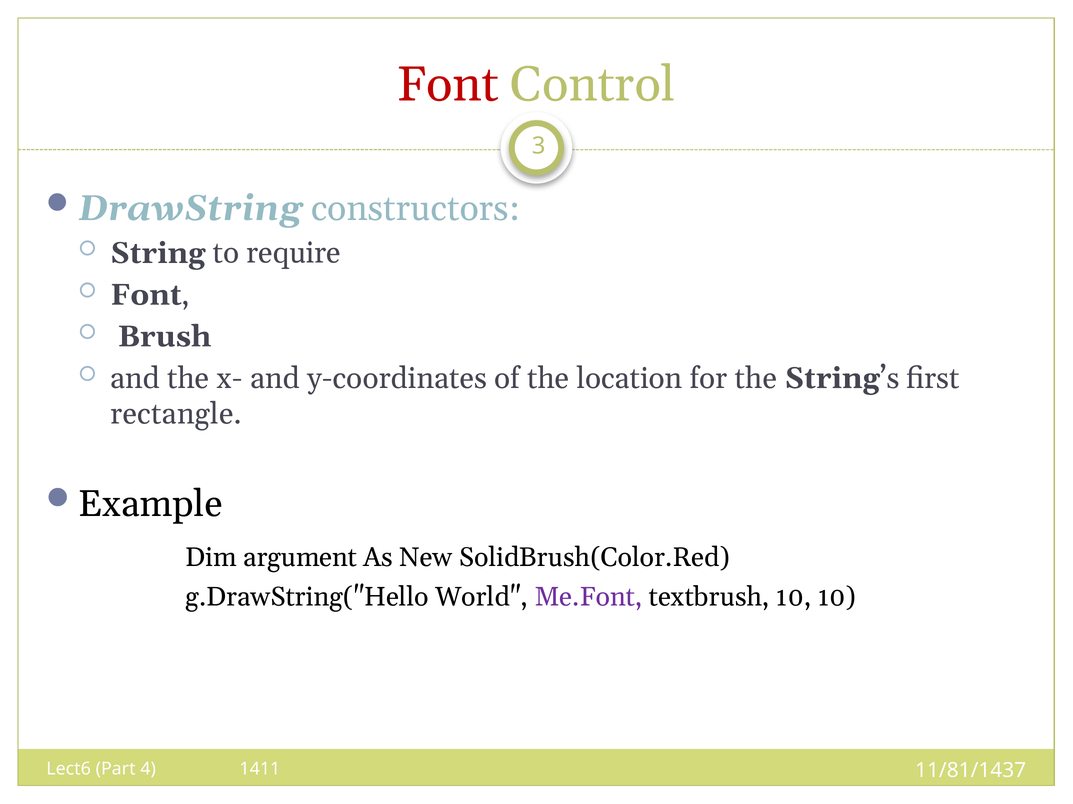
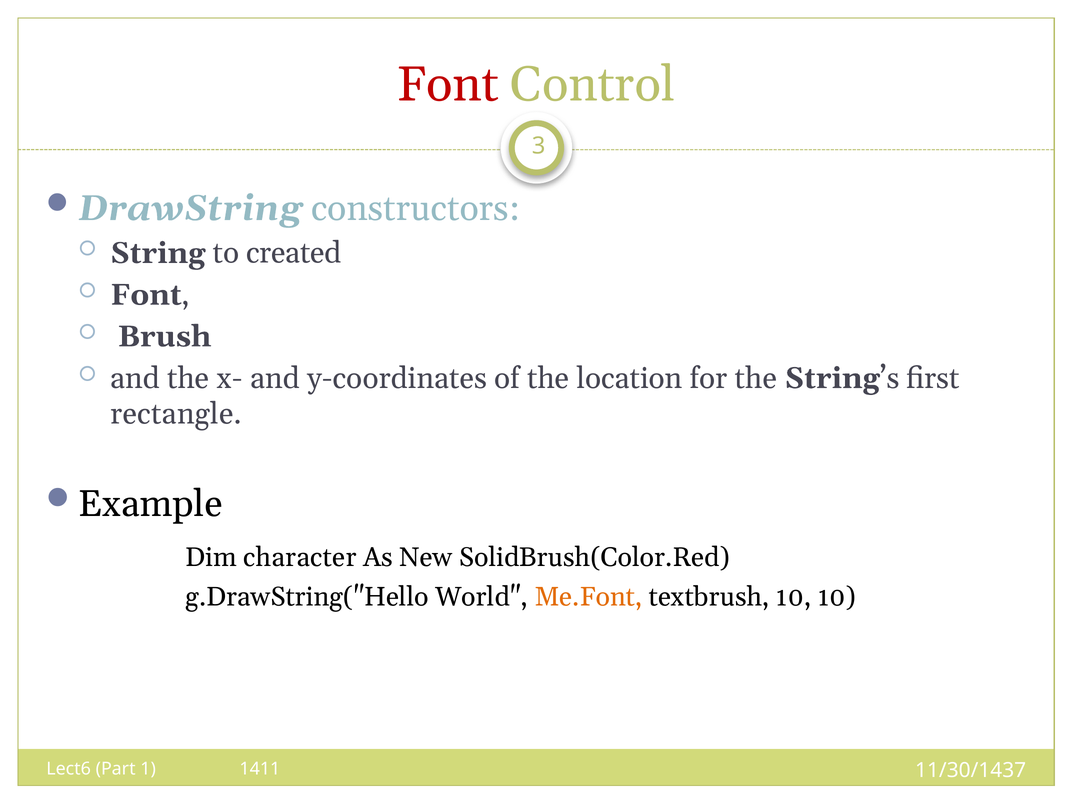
require: require -> created (294, 253)
argument: argument -> character (300, 558)
Me.Font colour: purple -> orange (588, 597)
4: 4 -> 1 (148, 770)
11/81/1437: 11/81/1437 -> 11/30/1437 (971, 771)
